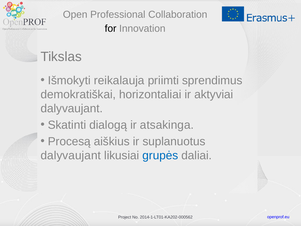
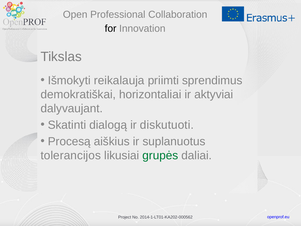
atsakinga: atsakinga -> diskutuoti (167, 125)
dalyvaujant: dalyvaujant -> tolerancijos (71, 155)
grupės colour: blue -> green (160, 155)
